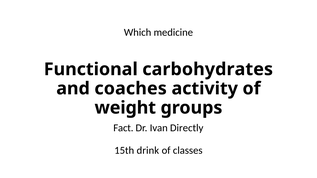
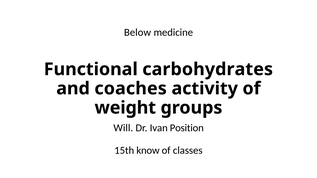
Which: Which -> Below (138, 32)
Fact: Fact -> Will (123, 128)
Directly: Directly -> Position (187, 128)
drink: drink -> know (148, 151)
